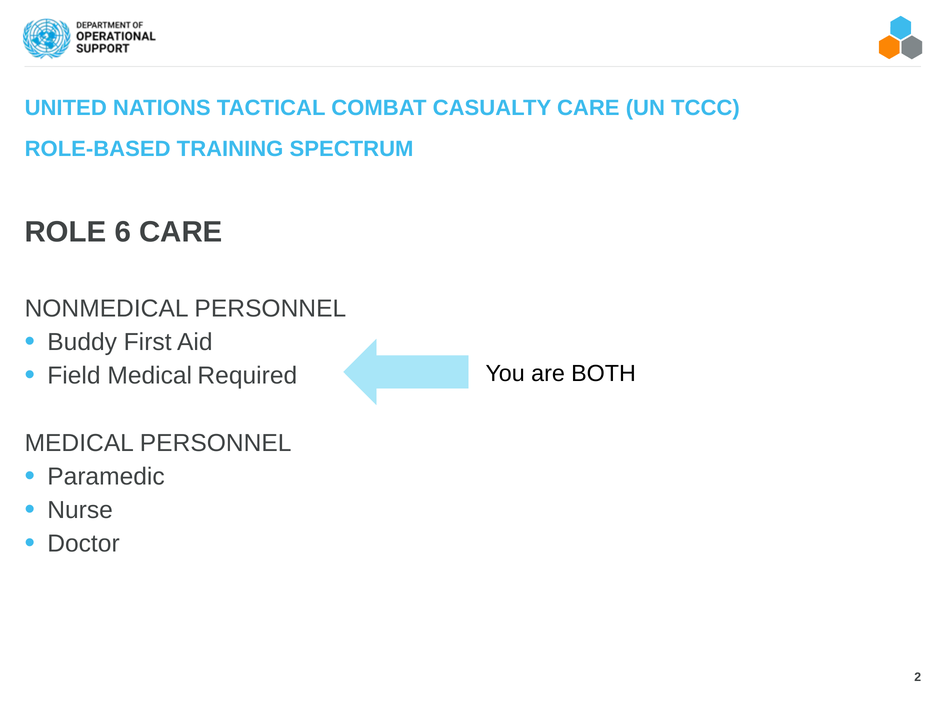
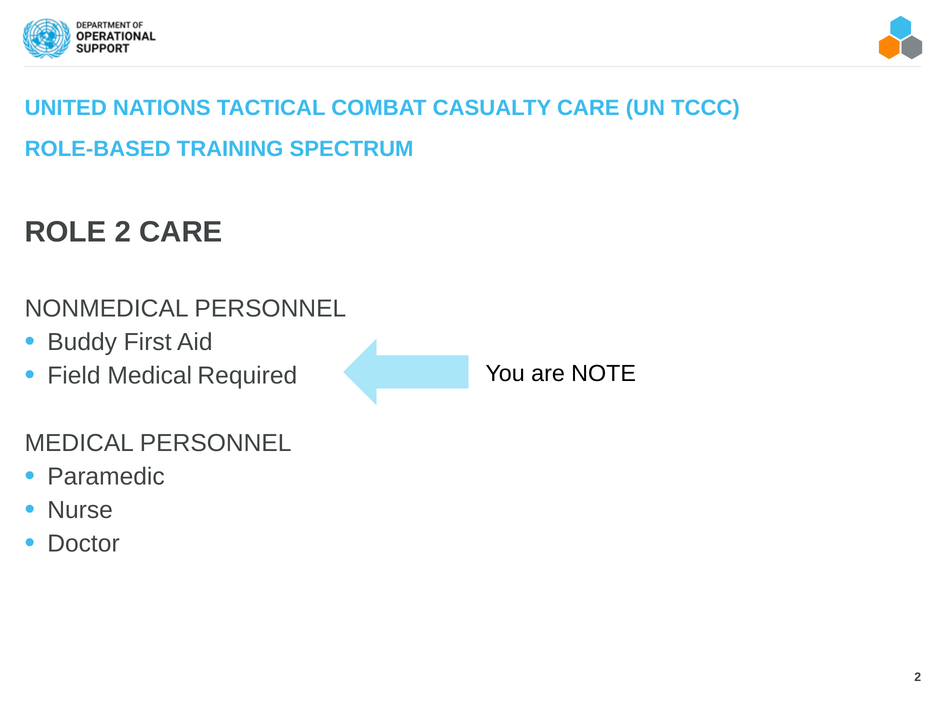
ROLE 6: 6 -> 2 (123, 232)
BOTH: BOTH -> NOTE (604, 373)
